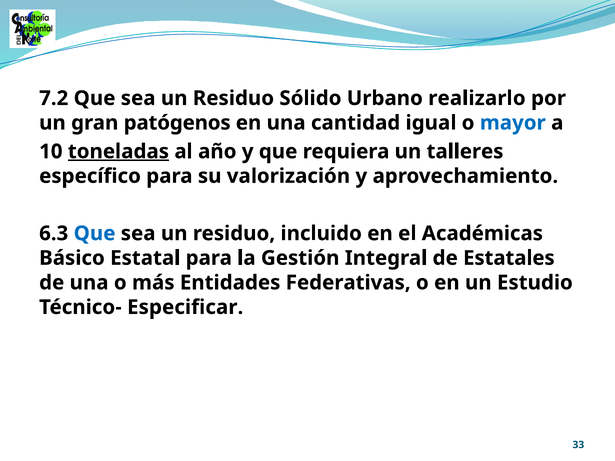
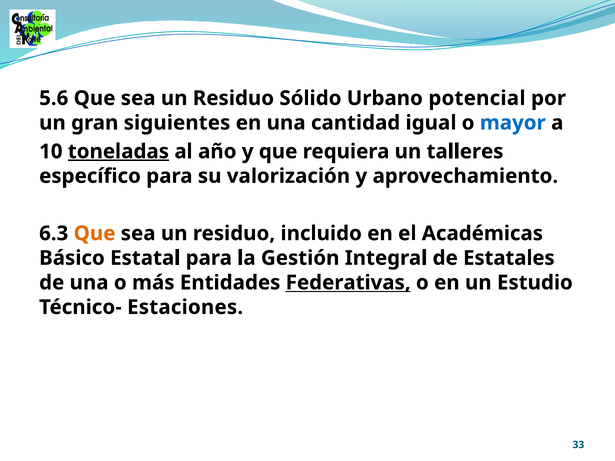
7.2: 7.2 -> 5.6 (54, 98)
realizarlo: realizarlo -> potencial (477, 98)
patógenos: patógenos -> siguientes (177, 123)
Que colour: blue -> orange (95, 234)
Federativas underline: none -> present (348, 283)
Especificar: Especificar -> Estaciones (185, 307)
